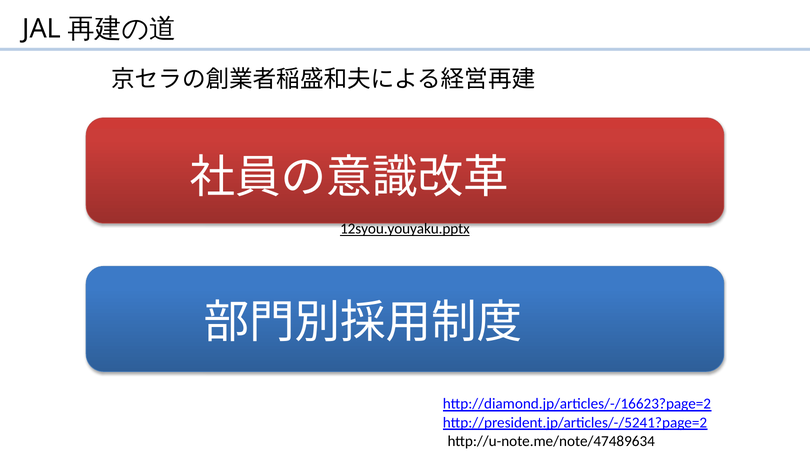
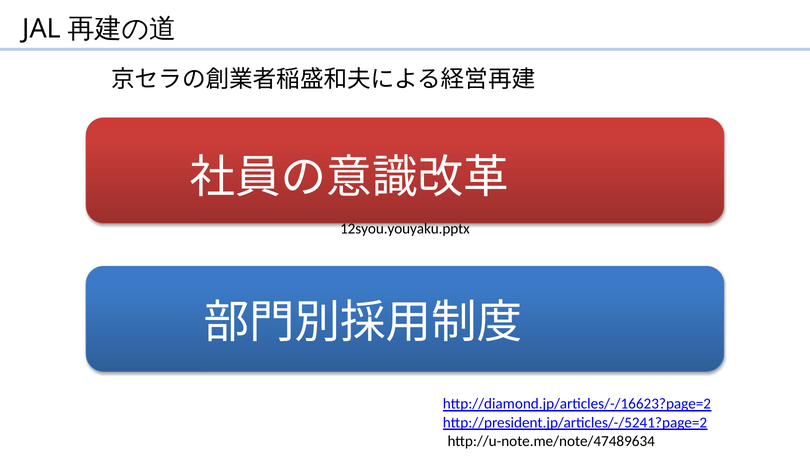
12syou.youyaku.pptx underline: present -> none (405, 229)
